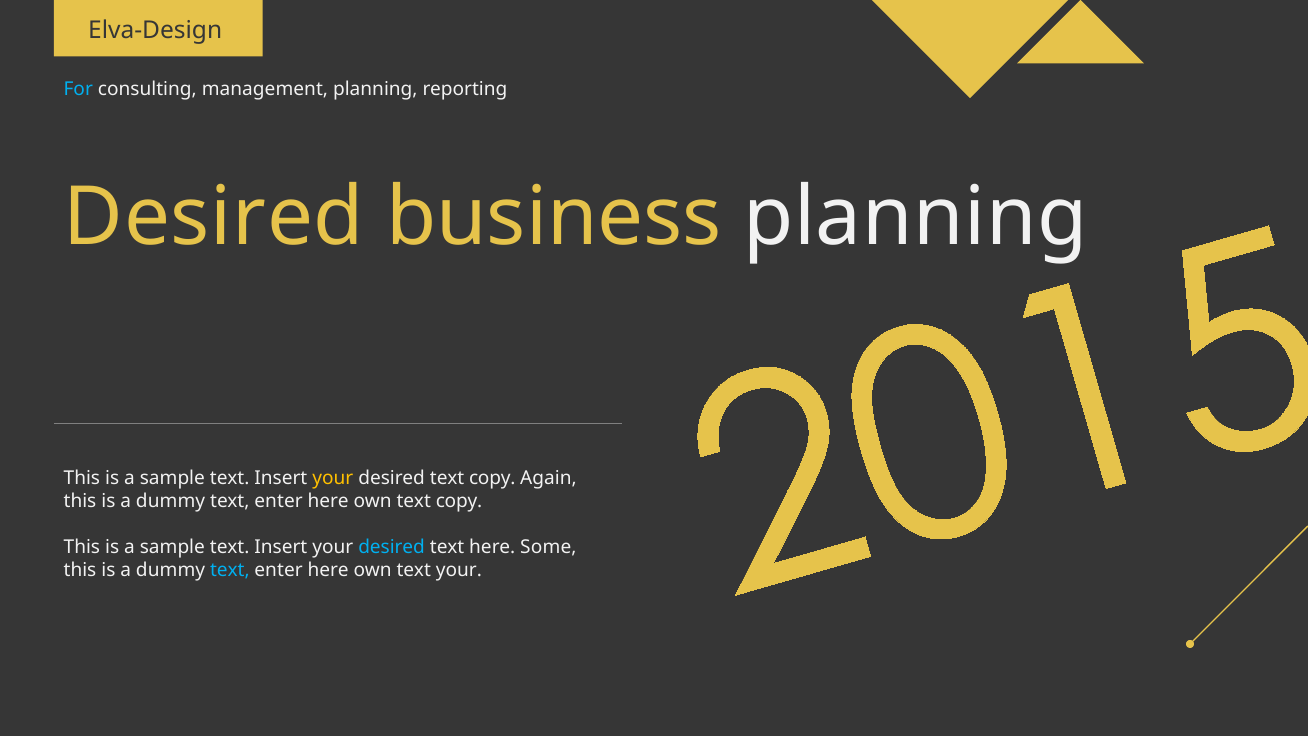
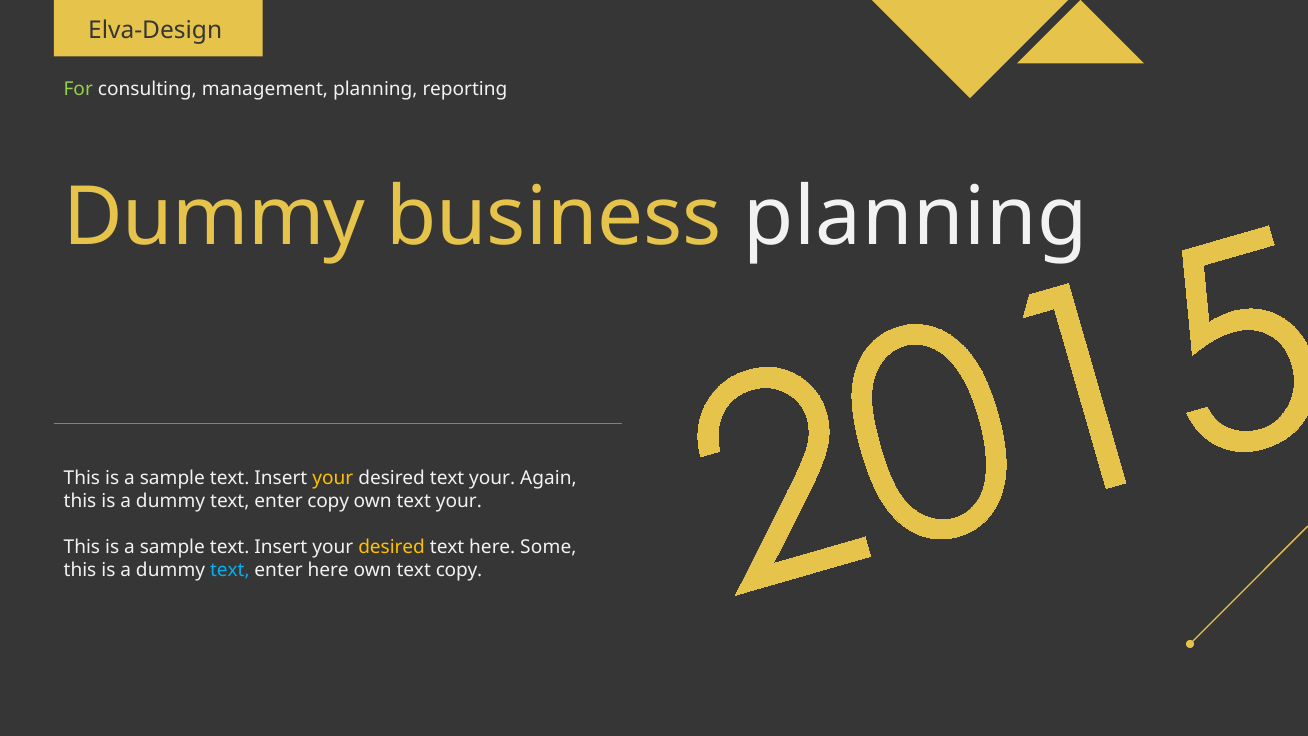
For colour: light blue -> light green (78, 90)
Desired: Desired -> Dummy (215, 217)
desired text copy: copy -> your (492, 478)
here: here -> copy (328, 501)
own text copy: copy -> your (459, 501)
desired colour: light blue -> yellow (392, 547)
text your: your -> copy (459, 570)
